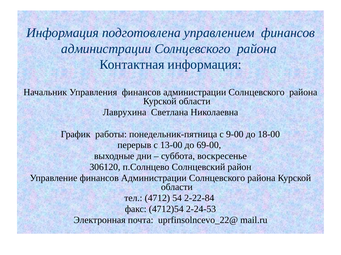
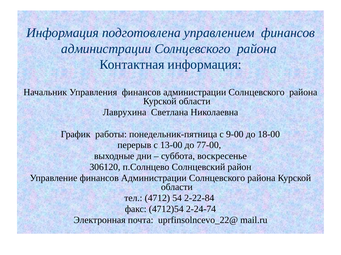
69-00: 69-00 -> 77-00 (209, 146)
2-24-53: 2-24-53 -> 2-24-74 (201, 210)
